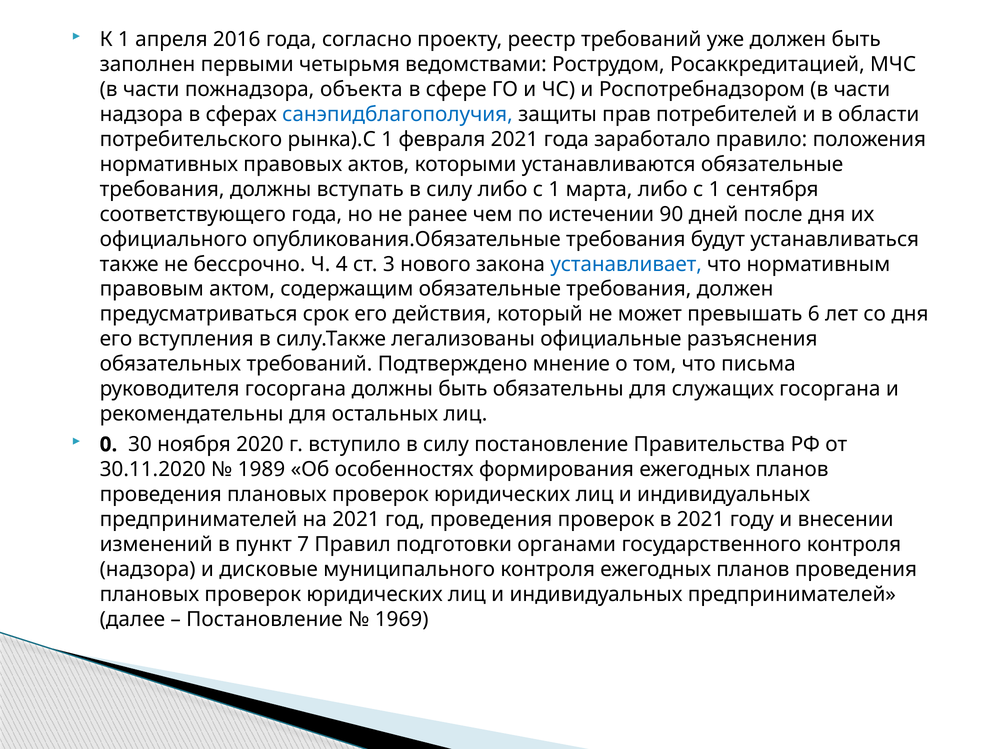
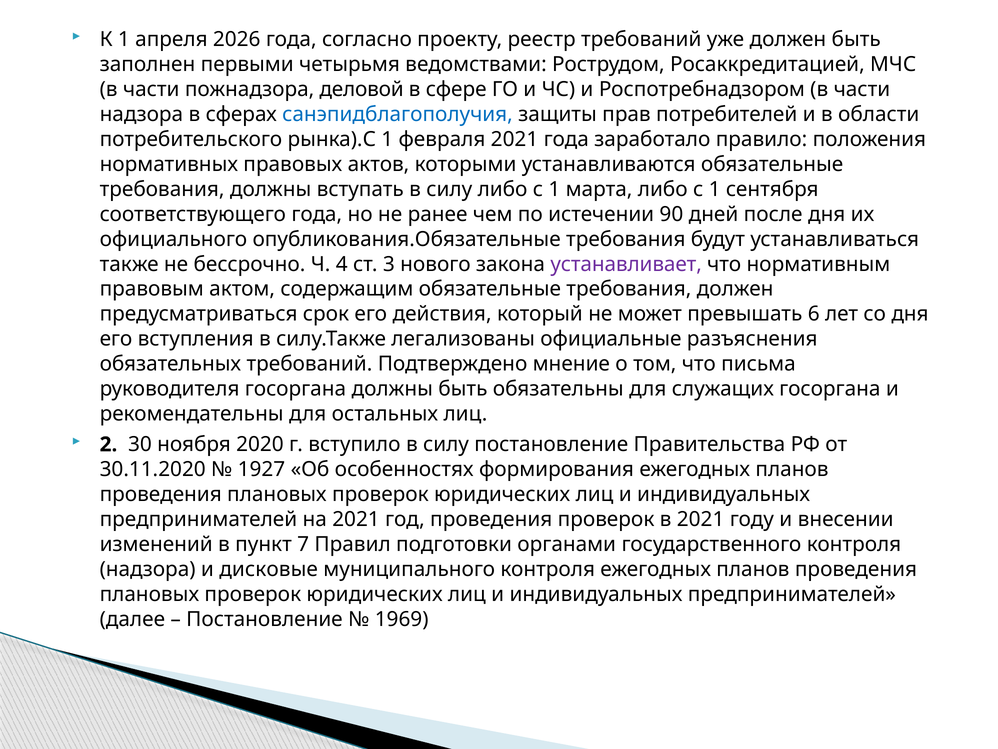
2016: 2016 -> 2026 (237, 39)
объекта: объекта -> деловой (362, 89)
устанавливает colour: blue -> purple (626, 264)
0: 0 -> 2 (108, 444)
1989: 1989 -> 1927 (261, 469)
